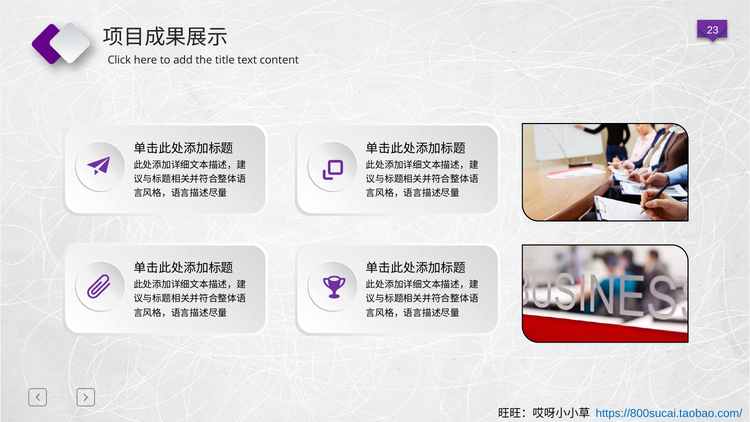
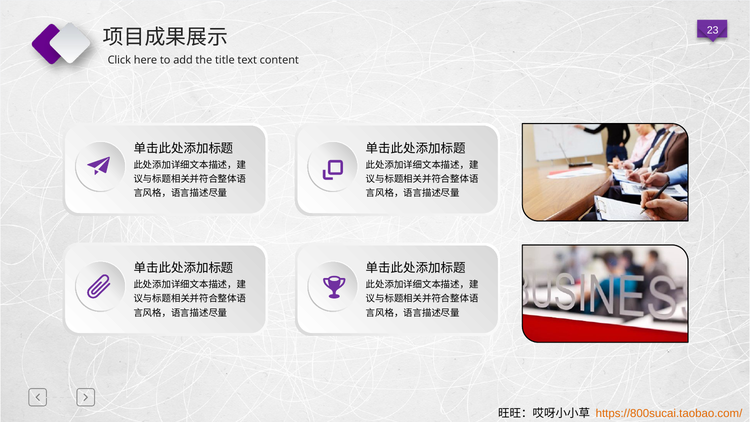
https://800sucai.taobao.com/ colour: blue -> orange (669, 413)
